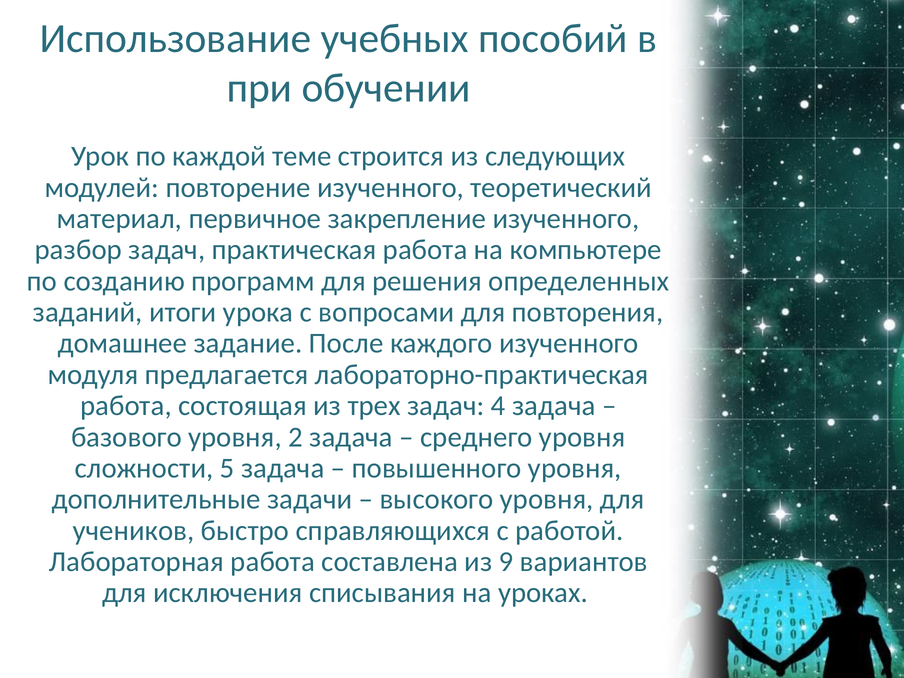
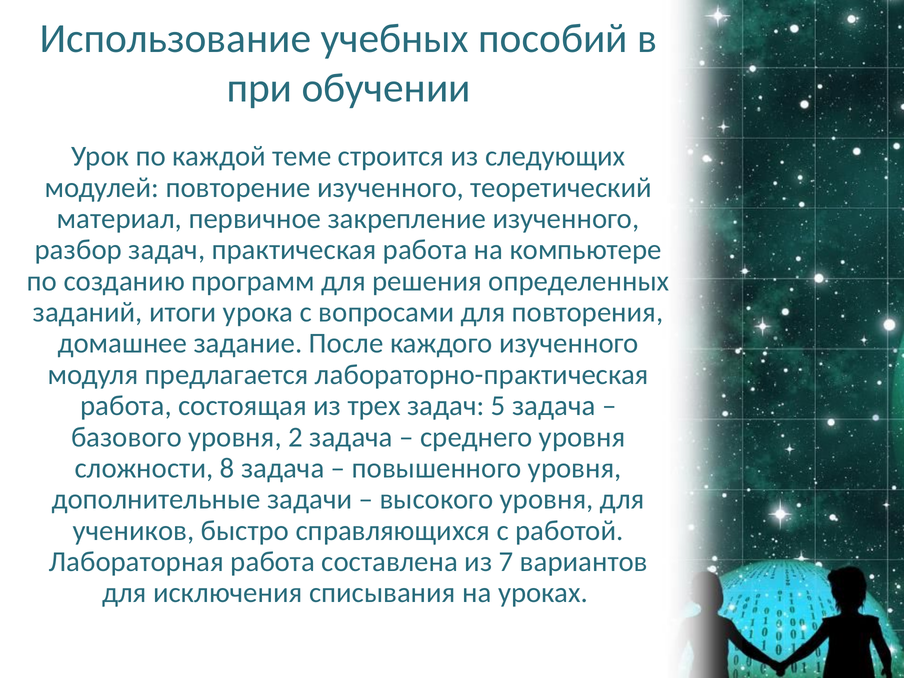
4: 4 -> 5 (498, 406)
5: 5 -> 8 (227, 468)
9: 9 -> 7 (506, 562)
